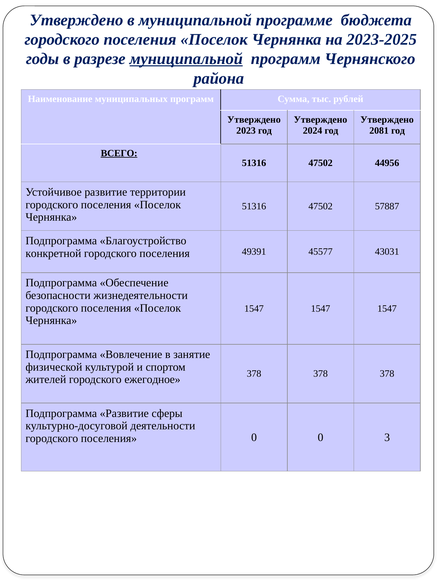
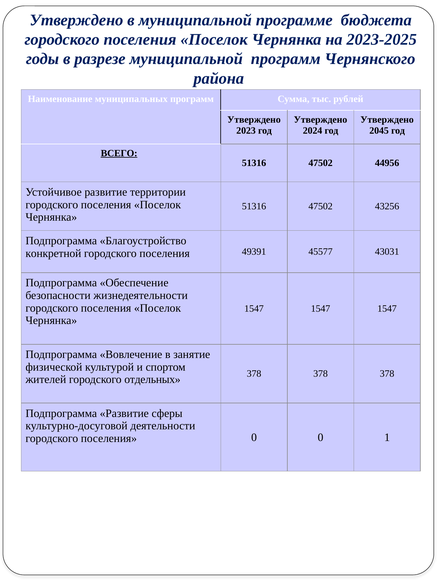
муниципальной underline: present -> none (186, 59)
2081: 2081 -> 2045 (379, 130)
57887: 57887 -> 43256 (387, 206)
ежегодное: ежегодное -> отдельных (152, 379)
3: 3 -> 1 (387, 437)
